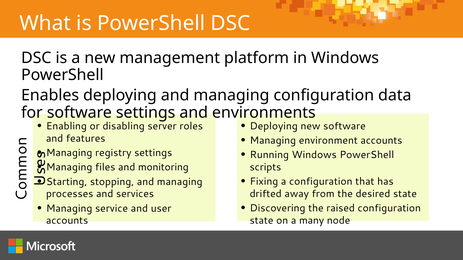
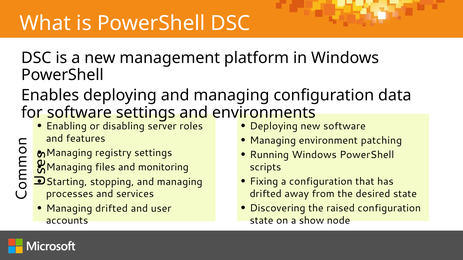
environment accounts: accounts -> patching (381, 141)
Managing service: service -> drifted (112, 209)
many: many -> show (312, 221)
